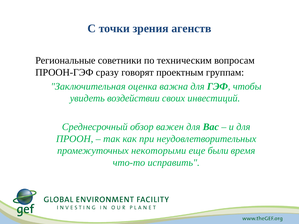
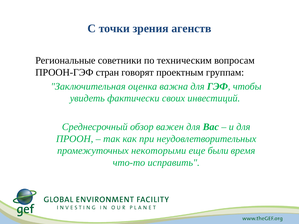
сразу: сразу -> стран (107, 72)
воздействии: воздействии -> фактически (133, 98)
